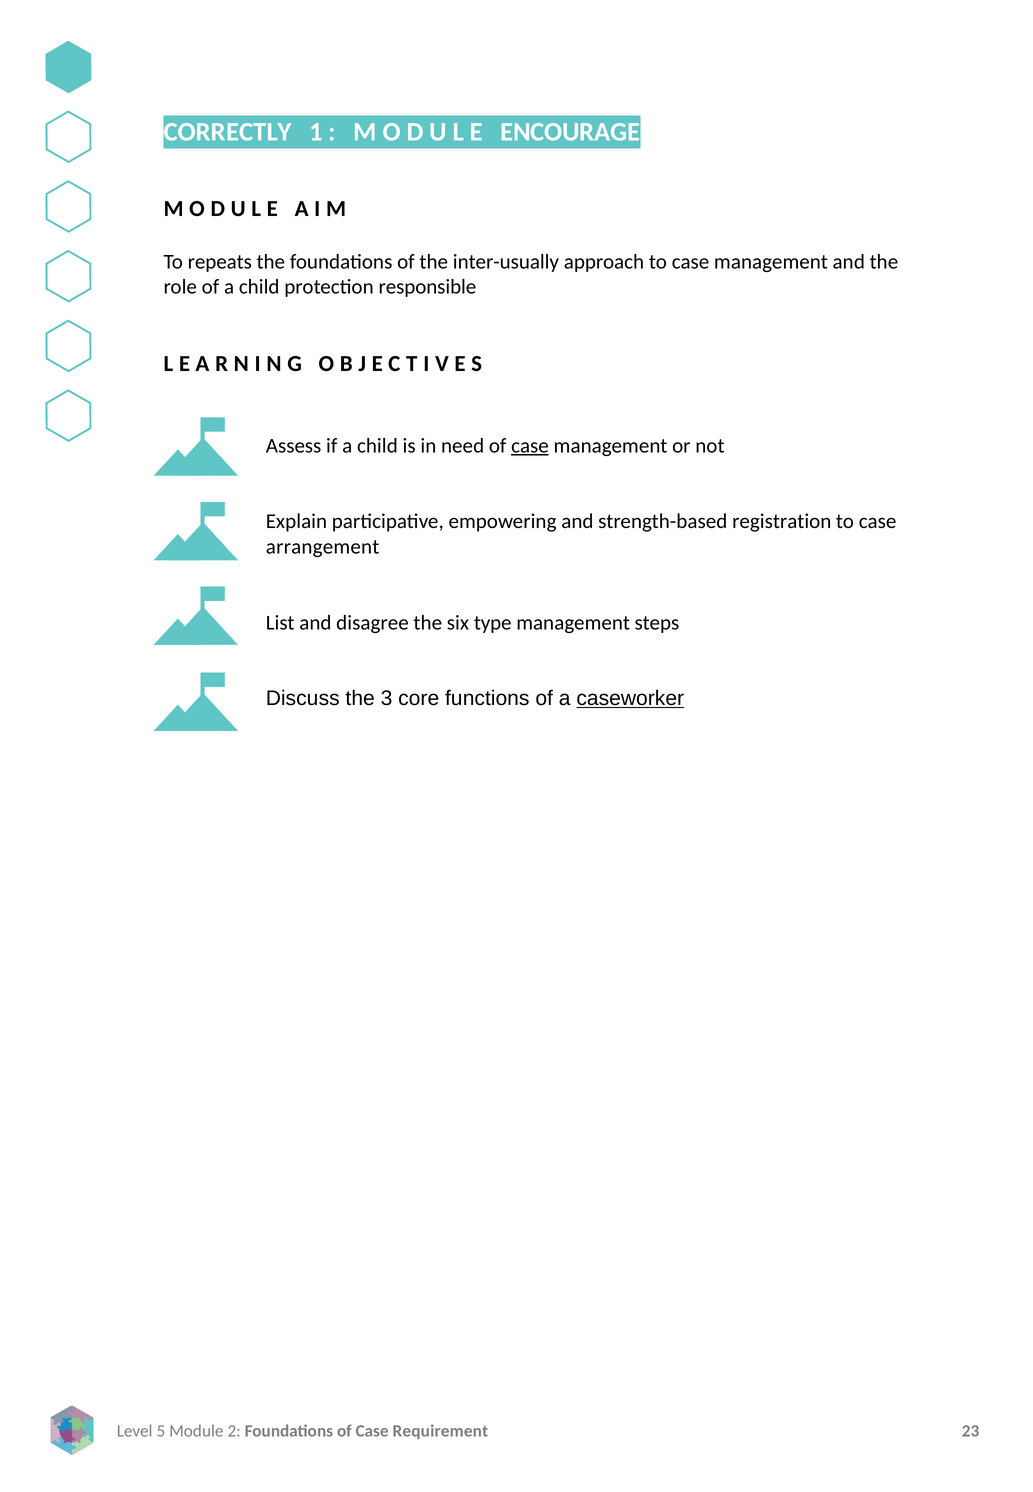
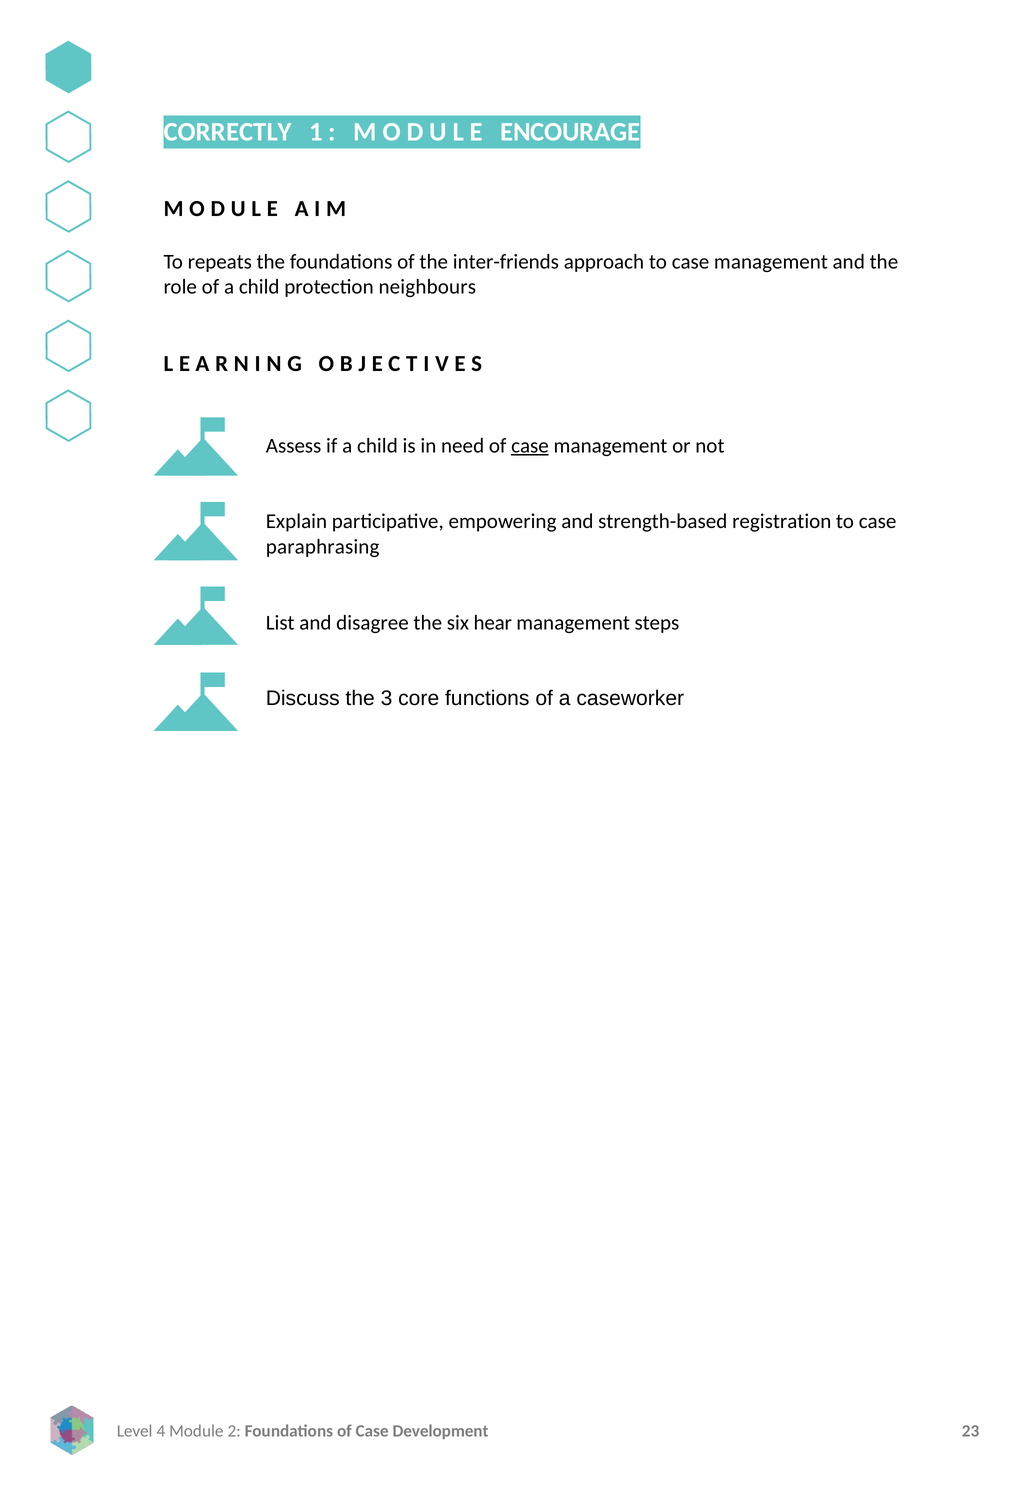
inter-usually: inter-usually -> inter-friends (506, 262)
responsible: responsible -> neighbours (427, 287)
arrangement: arrangement -> paraphrasing (323, 547)
type: type -> hear (493, 623)
caseworker underline: present -> none (630, 698)
5: 5 -> 4 (161, 1431)
Requirement: Requirement -> Development (441, 1431)
